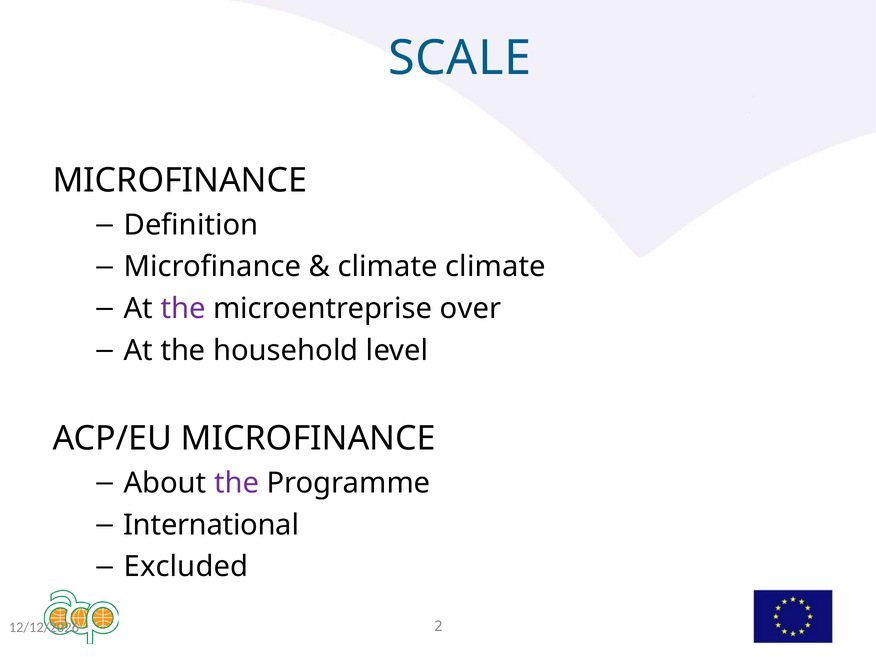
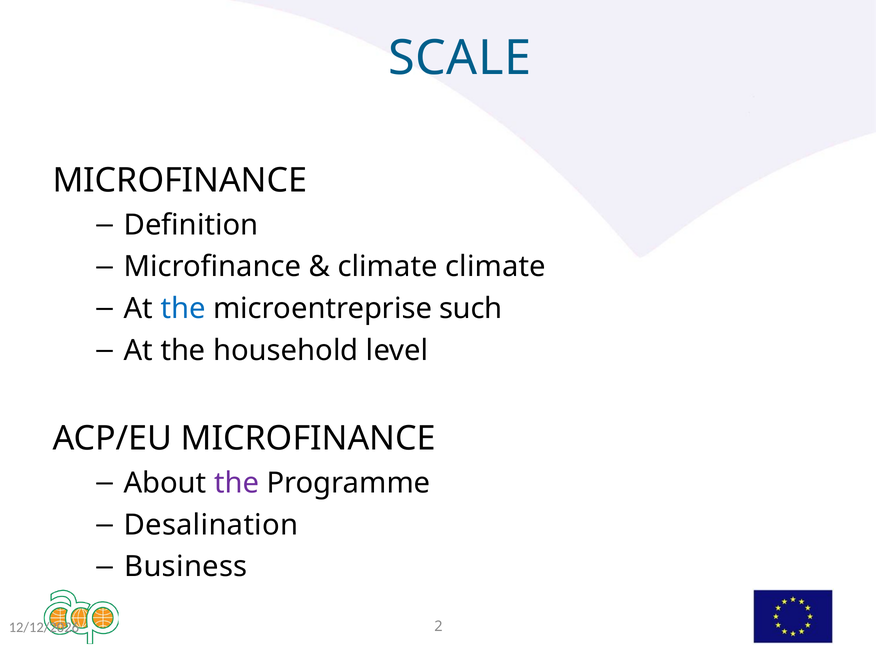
the colour: purple -> blue (183, 309)
over: over -> such (471, 309)
International: International -> Desalination (211, 525)
Excluded: Excluded -> Business (186, 567)
